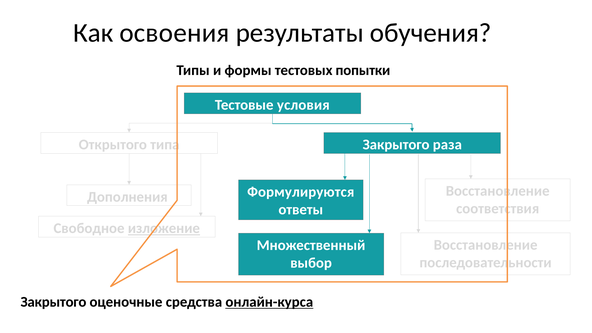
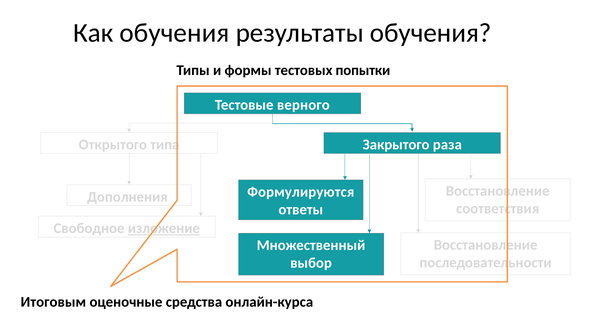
Как освоения: освоения -> обучения (174, 33)
условия: условия -> верного (303, 105)
Закрытого: Закрытого -> Итоговым (53, 302)
онлайн-курса underline: present -> none (269, 302)
